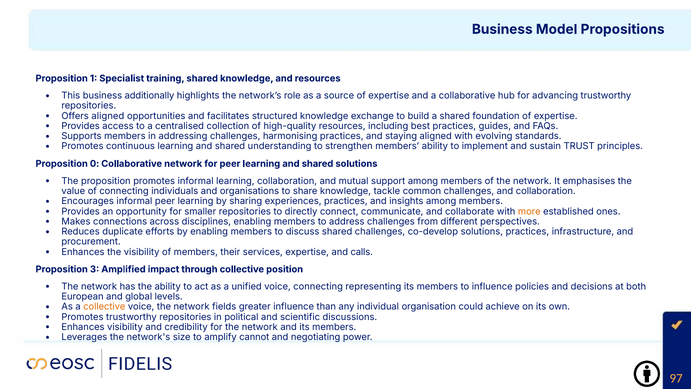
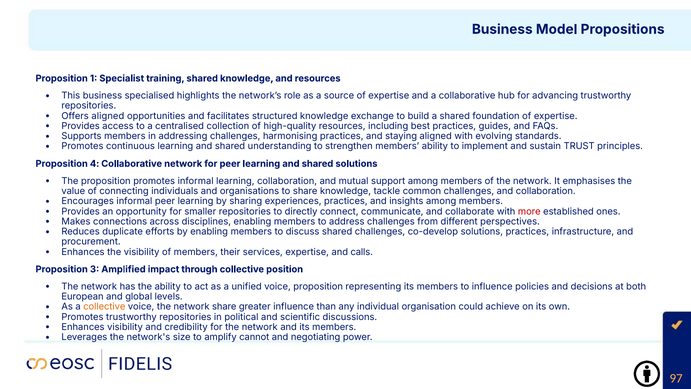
additionally: additionally -> specialised (149, 96)
0: 0 -> 4 (95, 164)
more colour: orange -> red (529, 211)
voice connecting: connecting -> proposition (318, 286)
network fields: fields -> share (224, 307)
